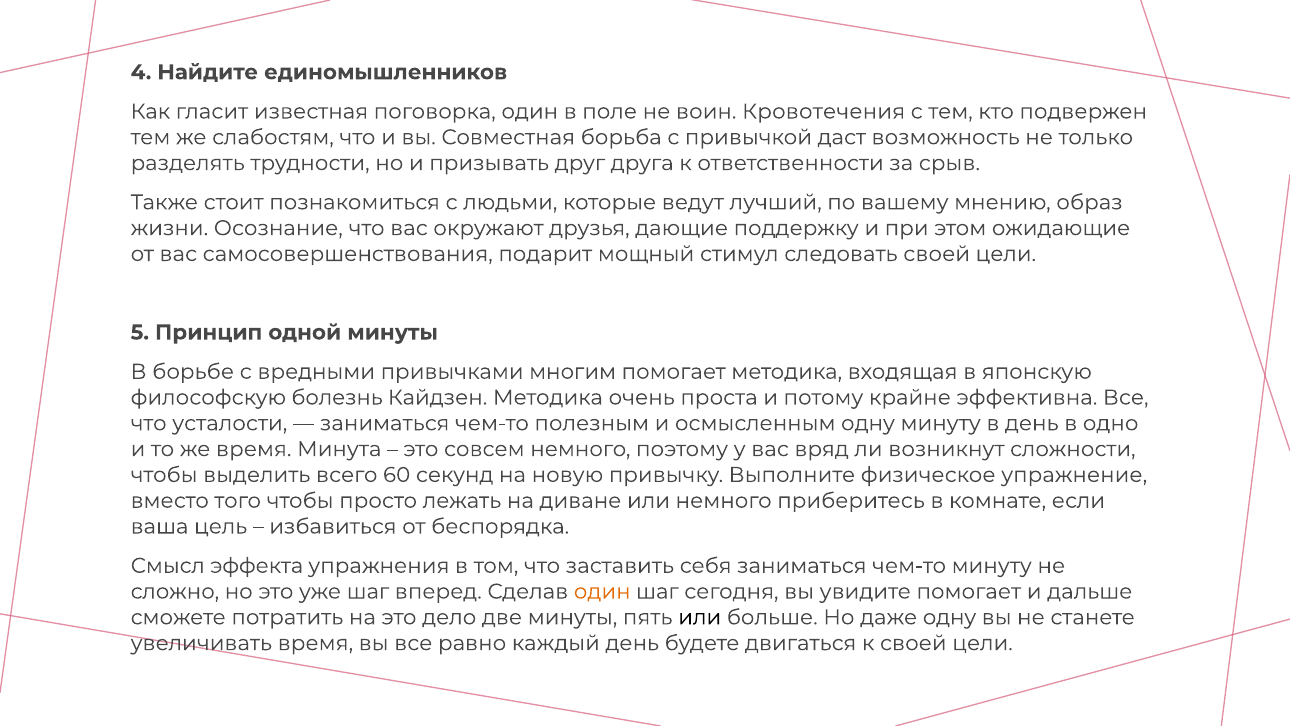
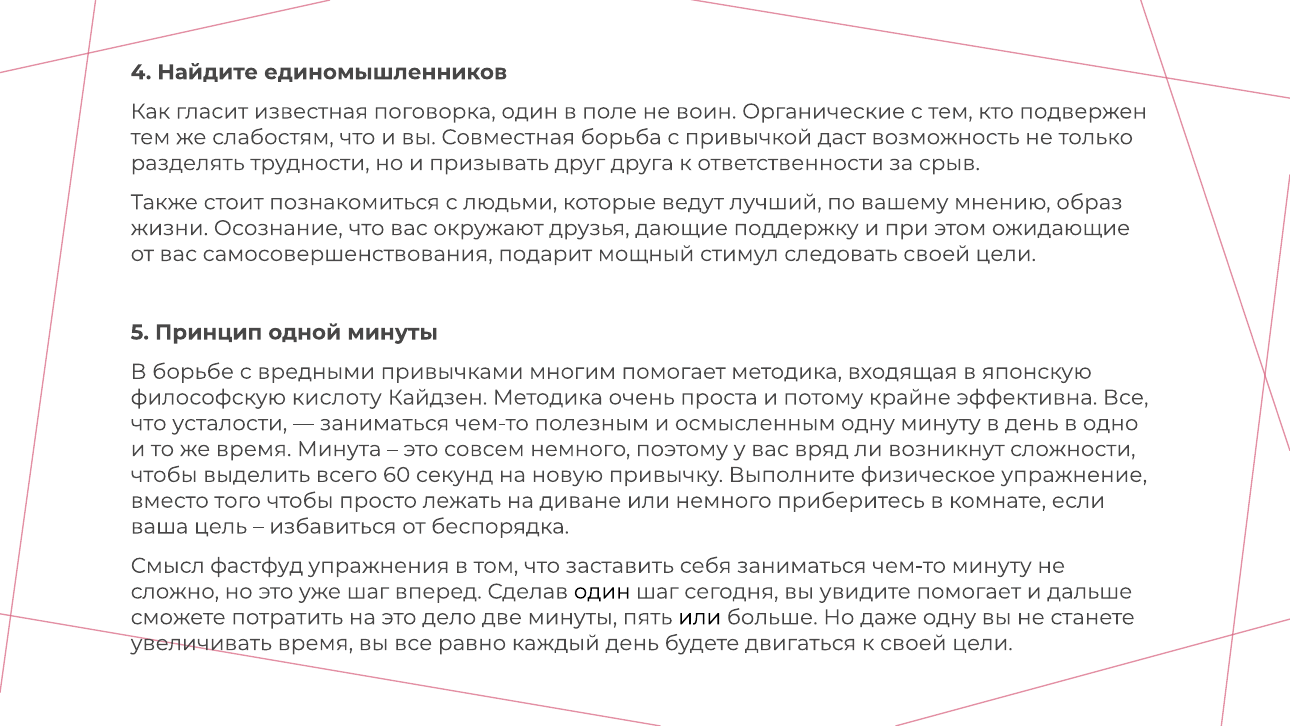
Кровотечения: Кровотечения -> Органические (824, 111)
болезнь: болезнь -> кислоту (337, 397)
эффекта: эффекта -> фастфуд (257, 565)
один colour: orange -> black (602, 591)
